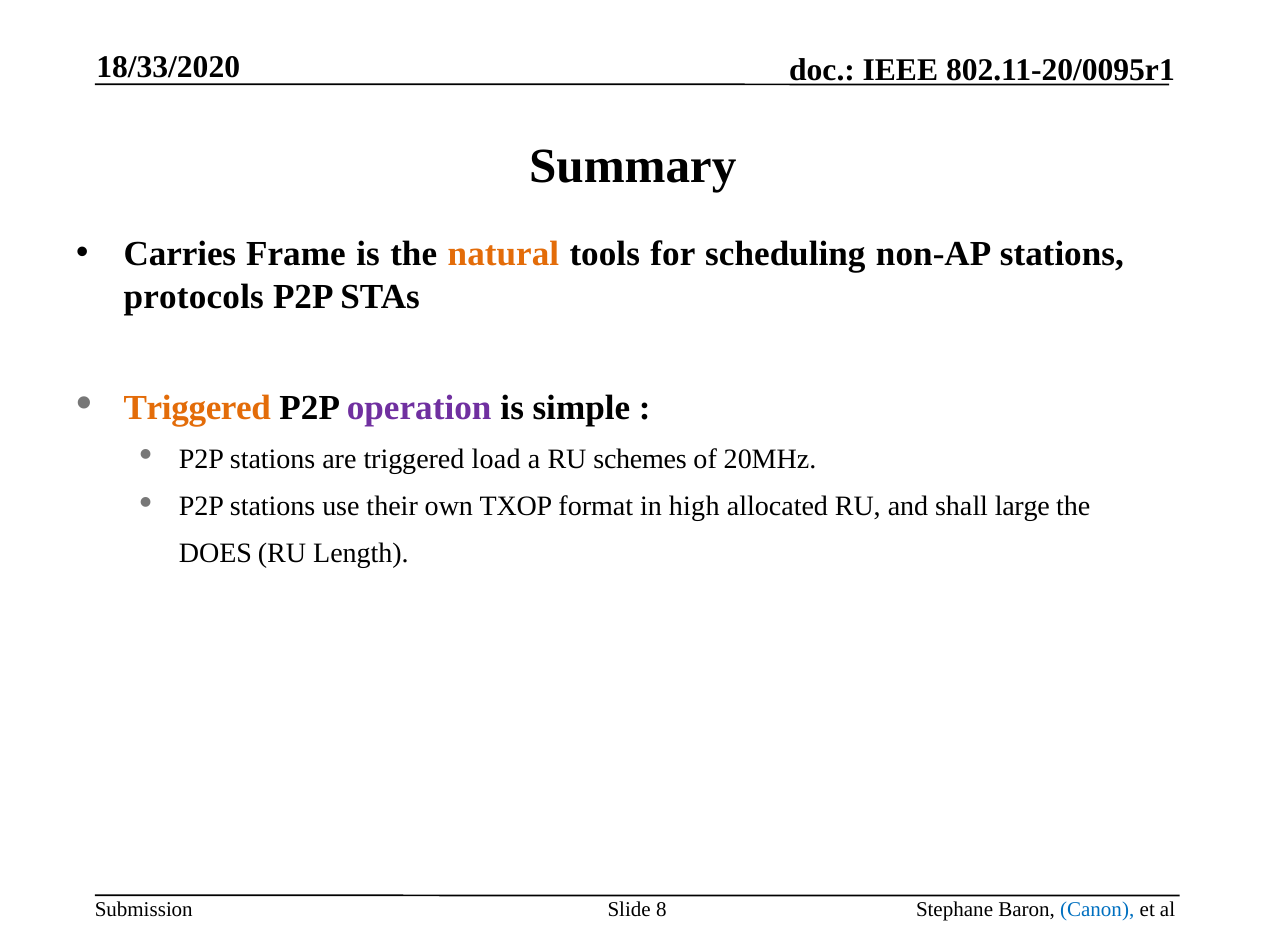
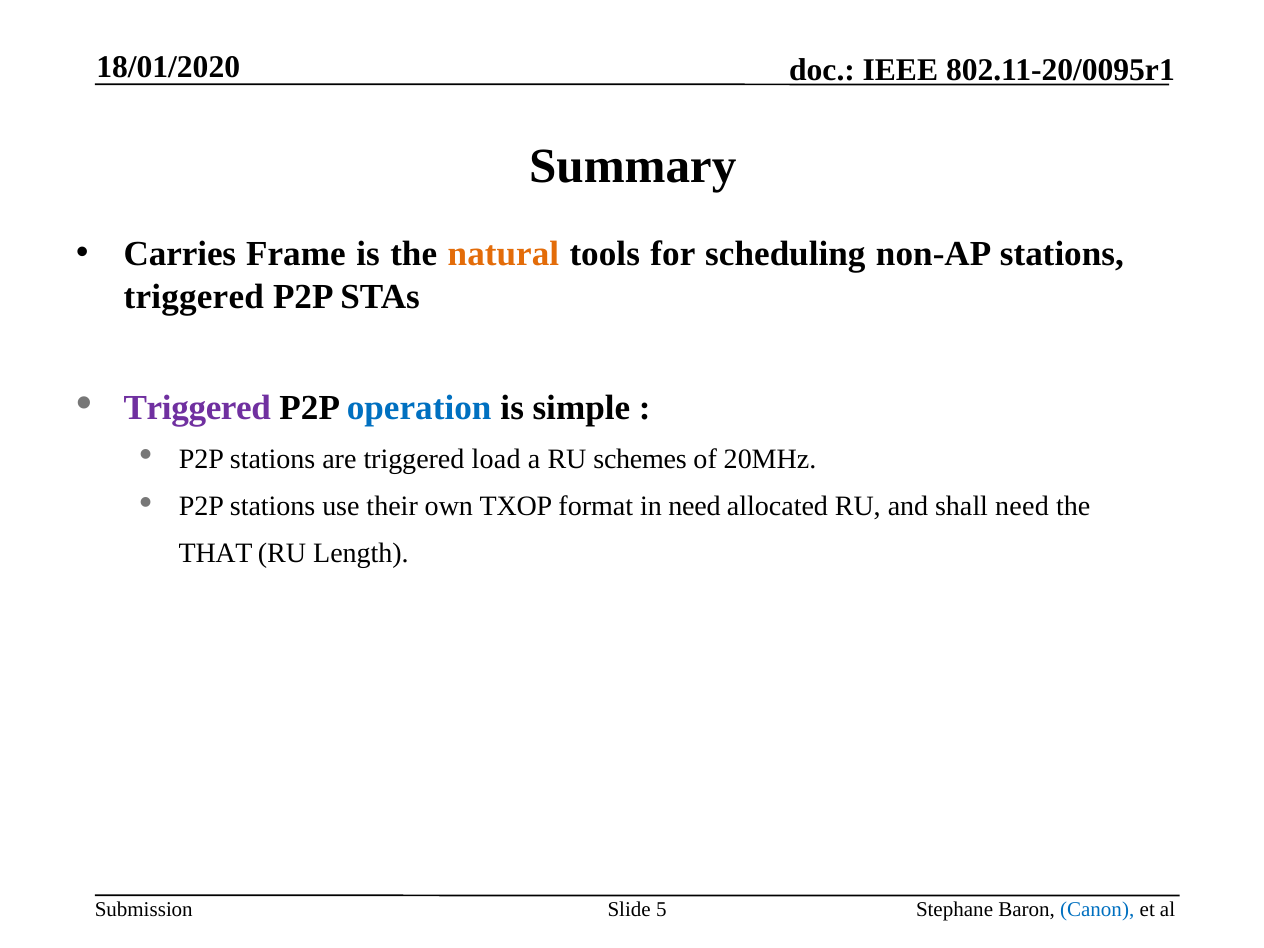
18/33/2020: 18/33/2020 -> 18/01/2020 (168, 67)
protocols: protocols -> triggered (194, 296)
Triggered colour: orange -> purple (197, 408)
operation colour: purple -> blue (419, 408)
in high: high -> need (694, 506)
shall large: large -> need (1022, 506)
DOES: DOES -> THAT (216, 553)
8: 8 -> 5 (661, 909)
